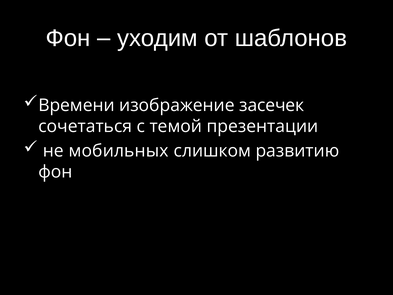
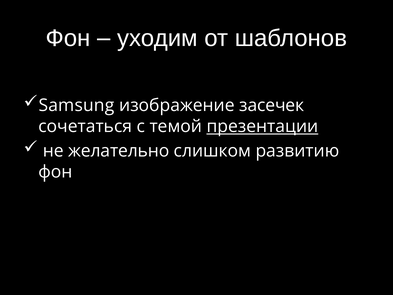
Времени: Времени -> Samsung (76, 105)
презентации underline: none -> present (262, 126)
мобильных: мобильных -> желательно (119, 151)
